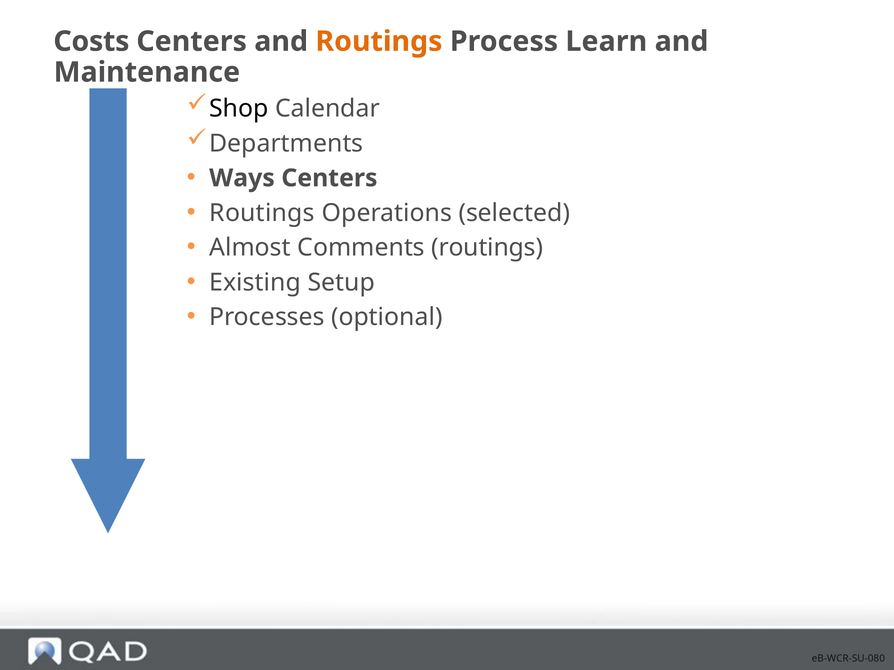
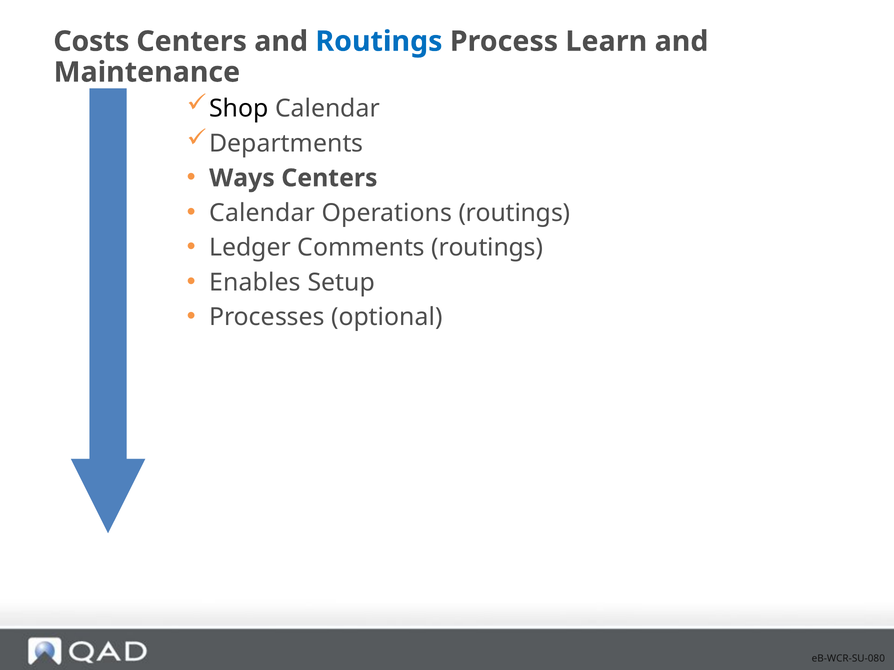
Routings colour: orange -> blue (379, 41)
Routings: Routings -> Calendar (262, 213)
Operations selected: selected -> routings (514, 213)
Almost: Almost -> Ledger (250, 248)
Existing: Existing -> Enables (255, 283)
